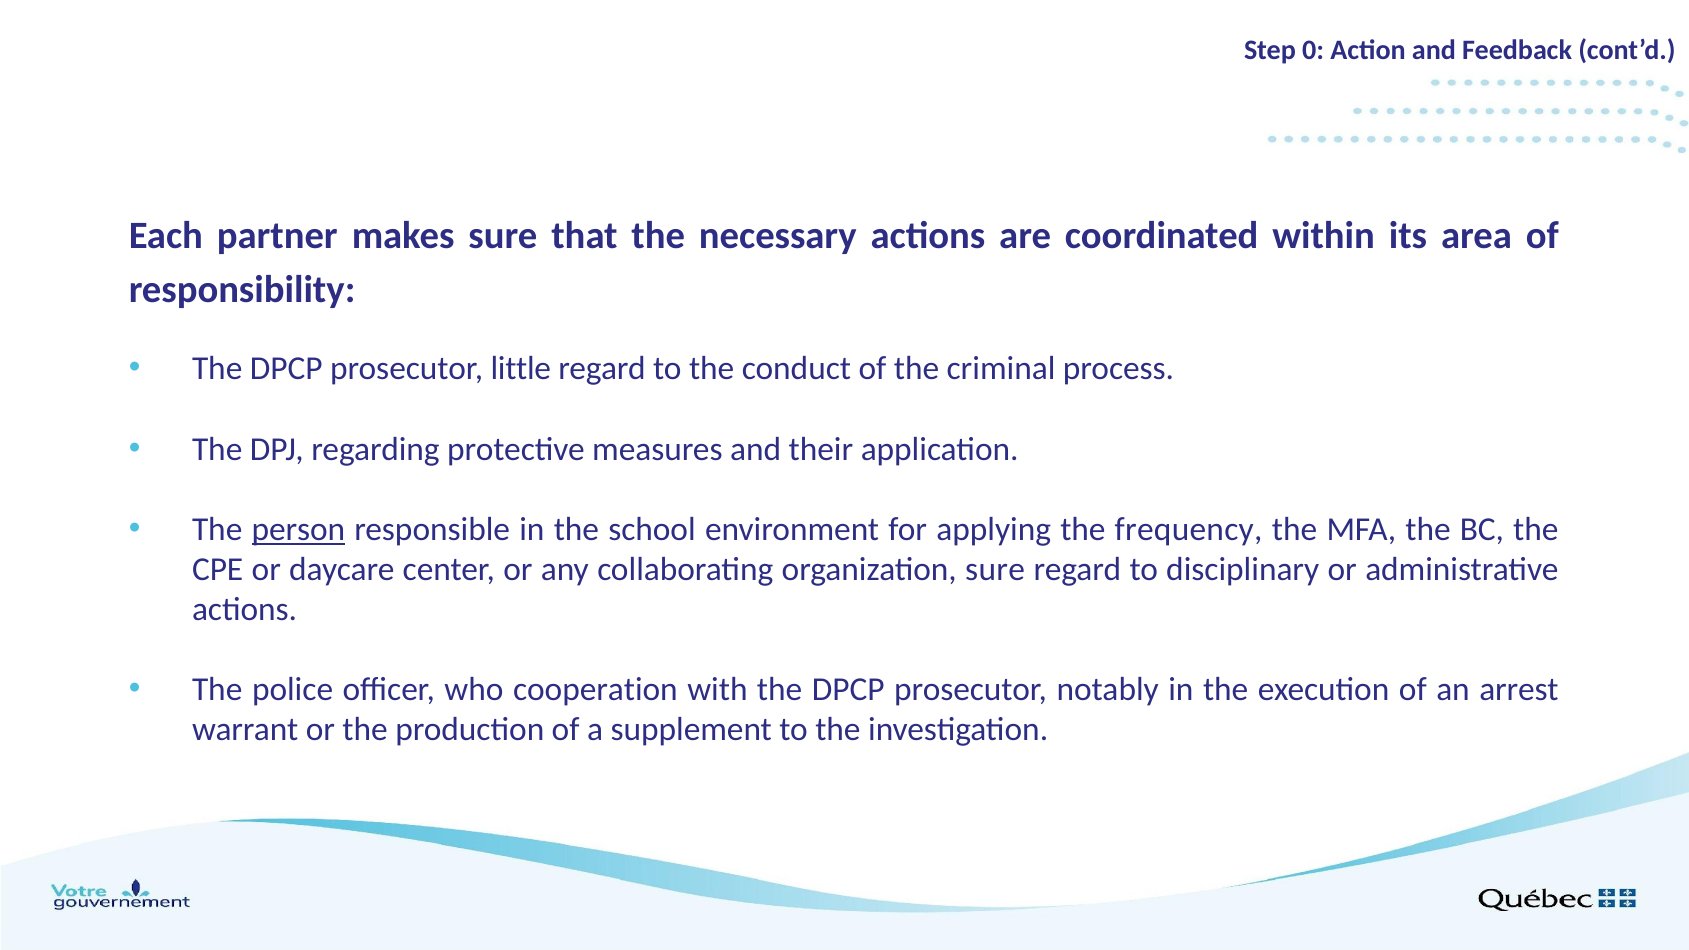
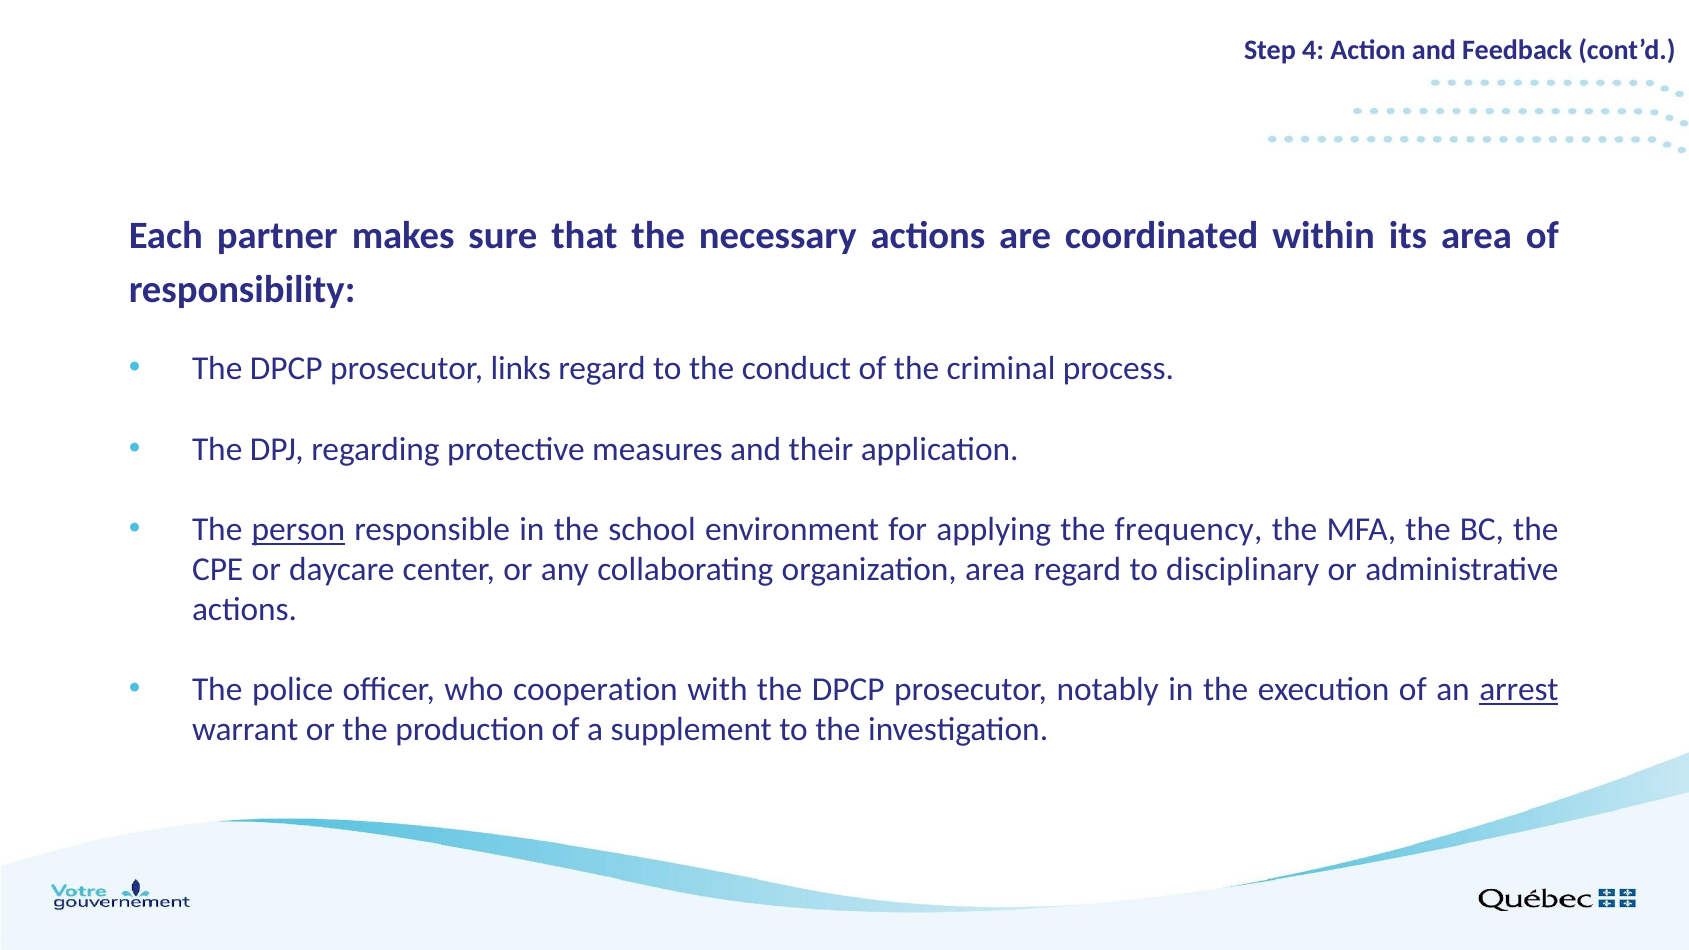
0: 0 -> 4 (1313, 51)
little: little -> links (521, 369)
organization sure: sure -> area (995, 569)
arrest underline: none -> present (1519, 690)
